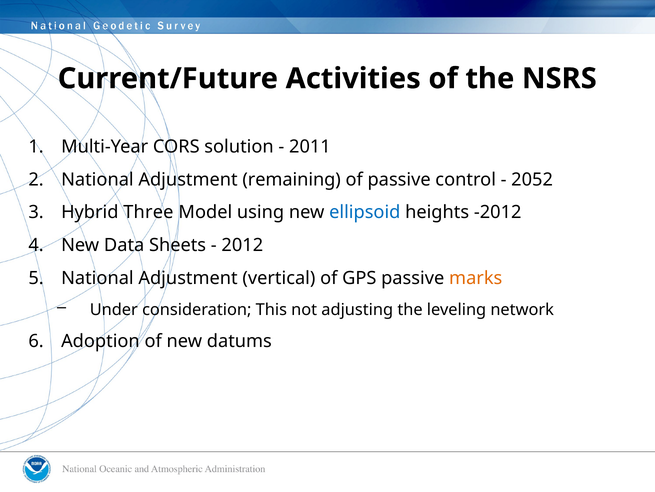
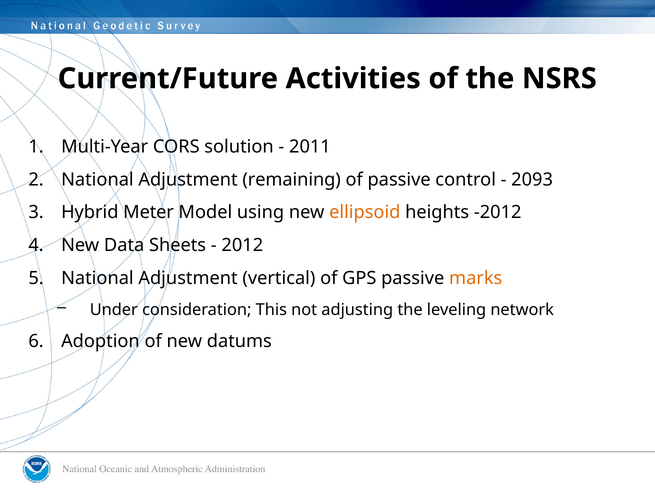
2052: 2052 -> 2093 (532, 179)
Three: Three -> Meter (149, 212)
ellipsoid colour: blue -> orange (365, 212)
